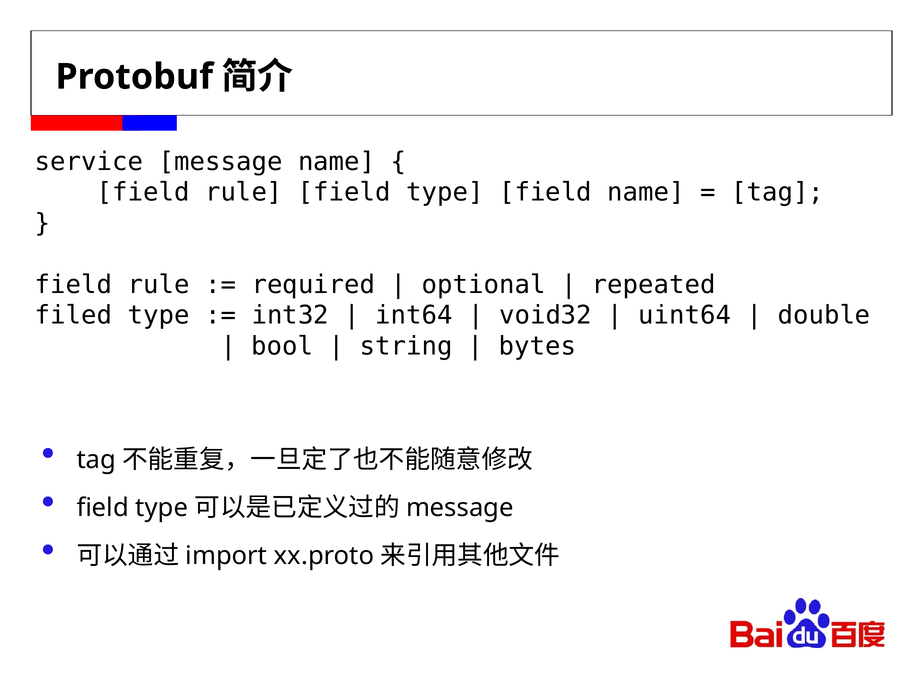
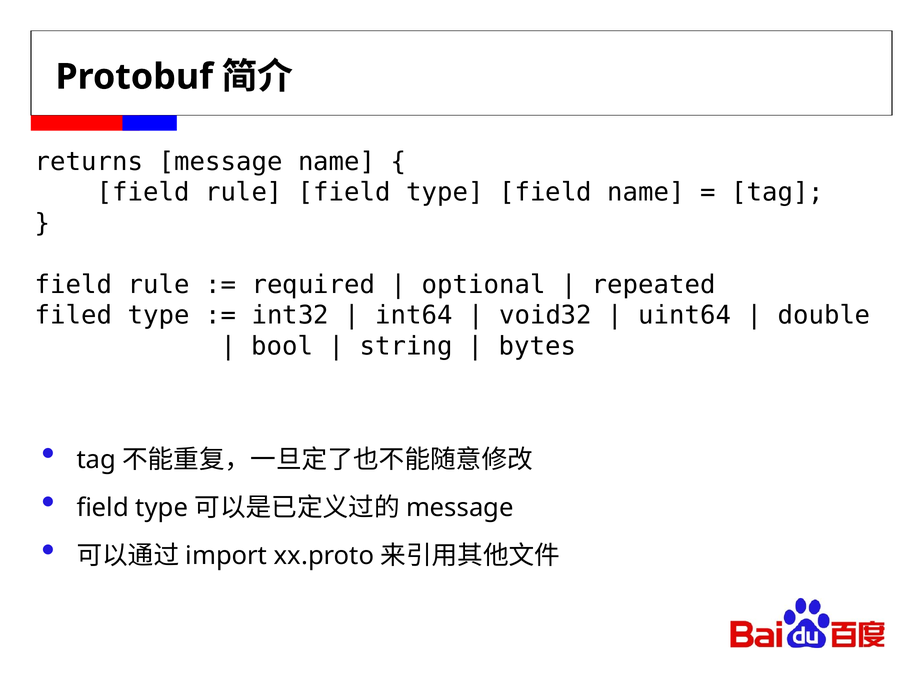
service: service -> returns (89, 162)
